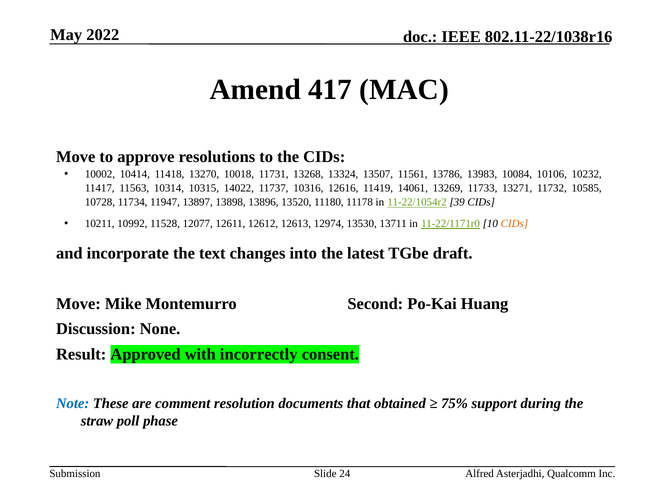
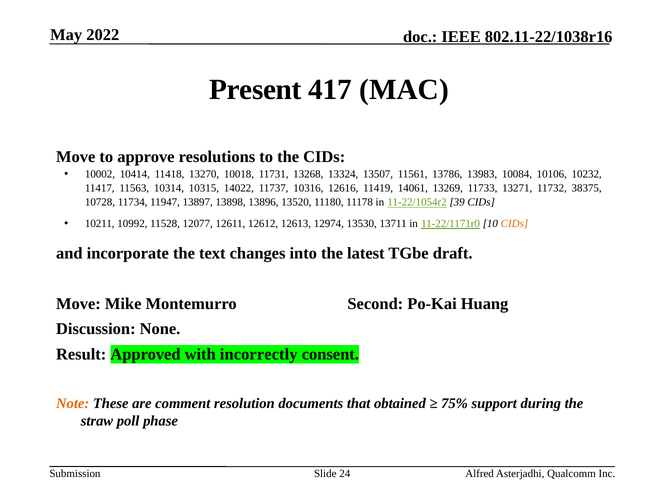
Amend: Amend -> Present (255, 90)
10585: 10585 -> 38375 (587, 188)
Note colour: blue -> orange (73, 404)
